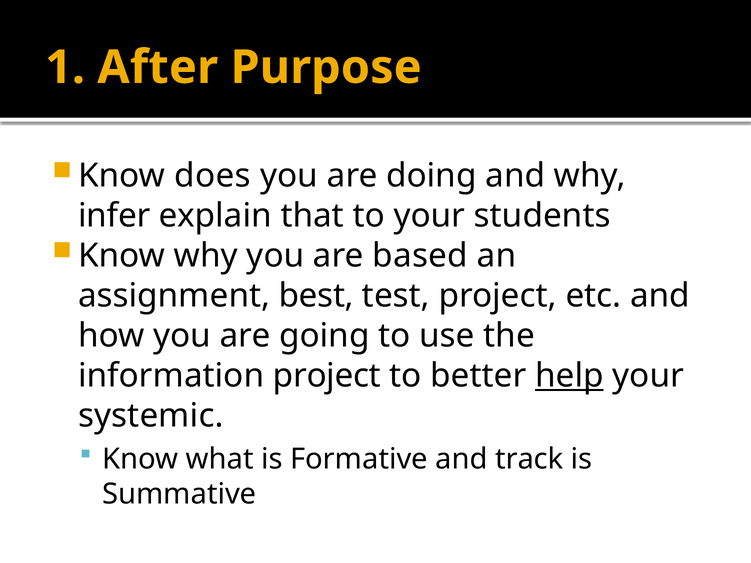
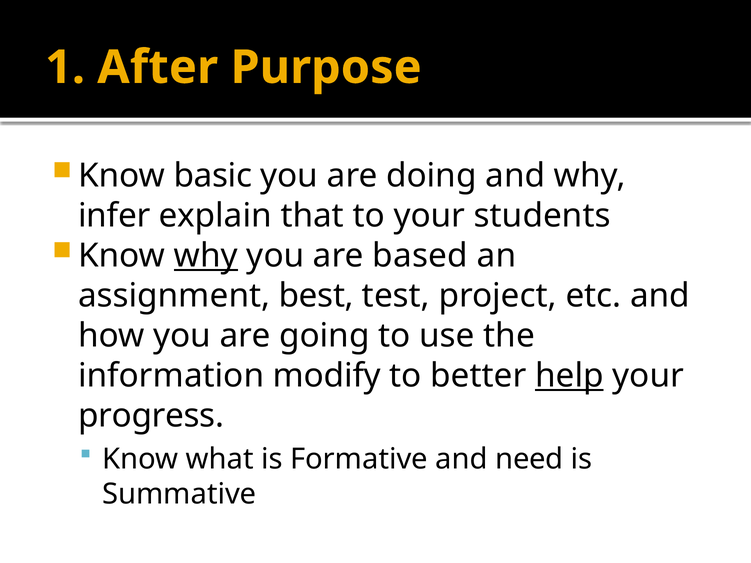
does: does -> basic (213, 176)
why underline: none -> present (206, 256)
information project: project -> modify (327, 376)
systemic: systemic -> progress (151, 416)
track: track -> need (529, 459)
